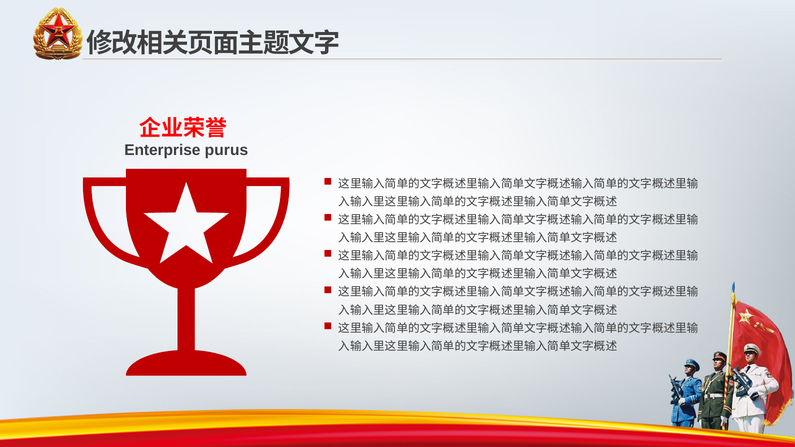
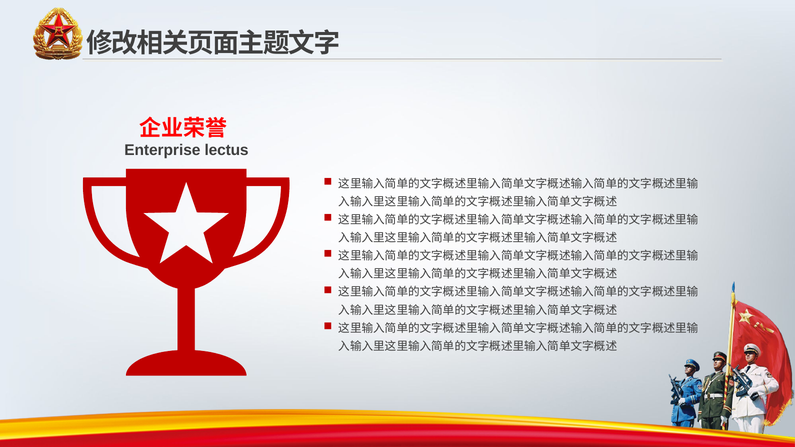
purus: purus -> lectus (227, 150)
